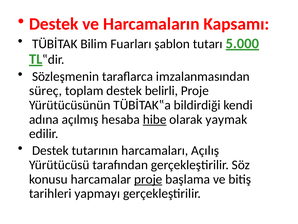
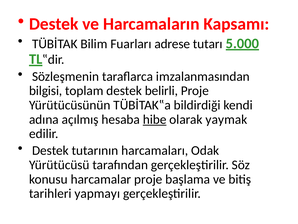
şablon: şablon -> adrese (172, 44)
süreç: süreç -> bilgisi (46, 91)
Açılış: Açılış -> Odak (205, 150)
proje underline: present -> none (148, 179)
